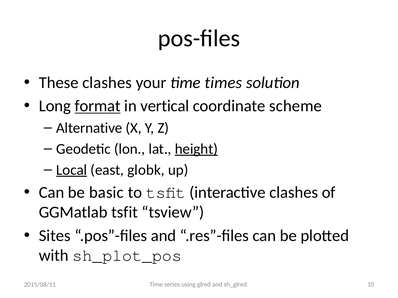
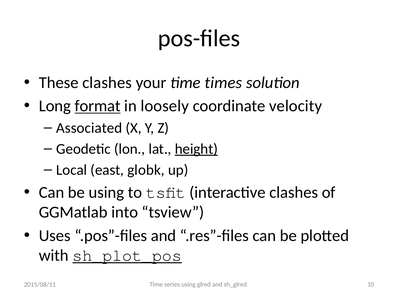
vertical: vertical -> loosely (165, 106)
scheme: scheme -> velocity (296, 106)
Alternative: Alternative -> Associated (89, 128)
Local underline: present -> none (72, 170)
be basic: basic -> using (106, 193)
GGMatlab tsfit: tsfit -> into (125, 213)
Sites: Sites -> Uses (55, 236)
sh_plot_pos underline: none -> present (127, 256)
